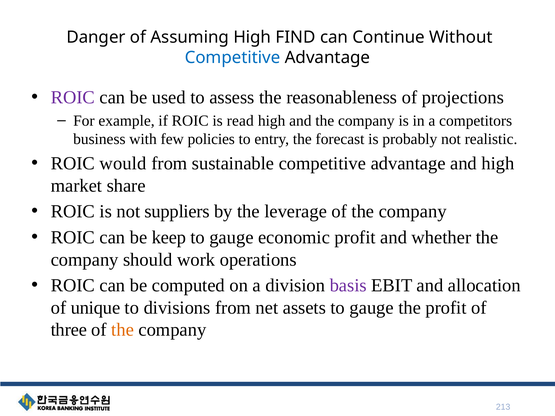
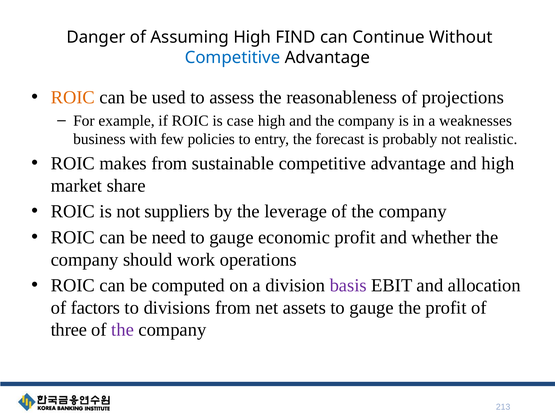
ROIC colour: purple -> orange (73, 98)
read: read -> case (240, 121)
competitors: competitors -> weaknesses (476, 121)
would: would -> makes (123, 164)
keep: keep -> need (169, 238)
unique: unique -> factors (95, 308)
the colour: orange -> purple (123, 330)
